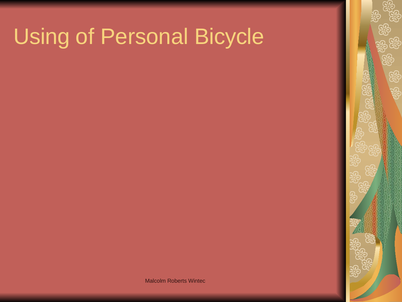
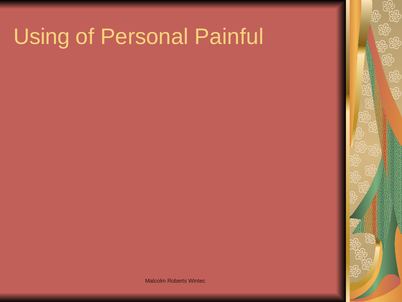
Bicycle: Bicycle -> Painful (229, 37)
